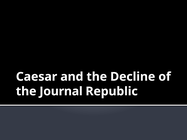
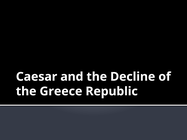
Journal: Journal -> Greece (61, 91)
